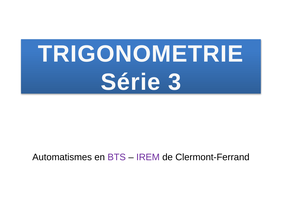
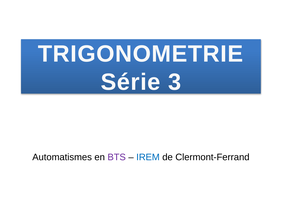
IREM colour: purple -> blue (148, 157)
